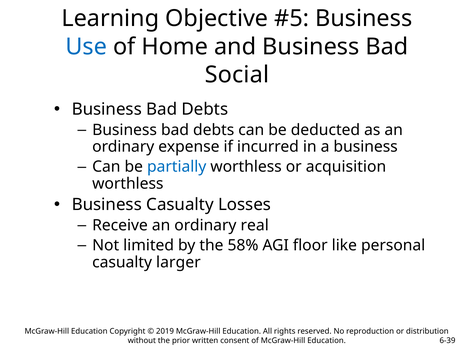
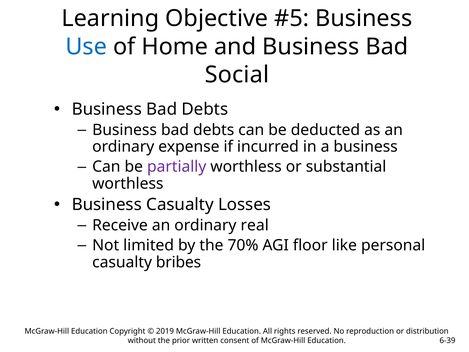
partially colour: blue -> purple (177, 167)
acquisition: acquisition -> substantial (346, 167)
58%: 58% -> 70% (243, 245)
larger: larger -> bribes (179, 262)
